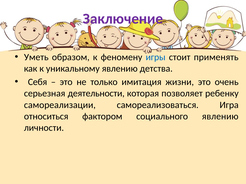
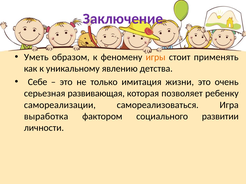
игры colour: blue -> orange (156, 57)
Себя: Себя -> Себе (38, 82)
деятельности: деятельности -> развивающая (96, 94)
относиться: относиться -> выработка (46, 117)
социального явлению: явлению -> развитии (220, 117)
